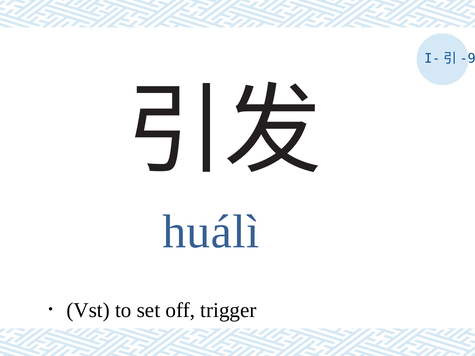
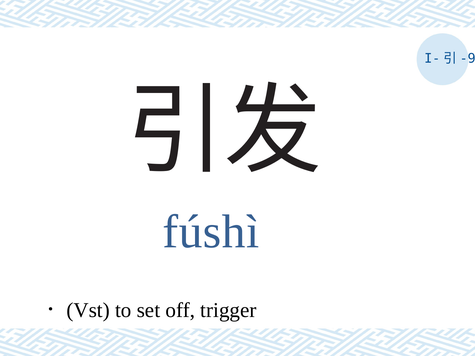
huálì: huálì -> fúshì (211, 232)
